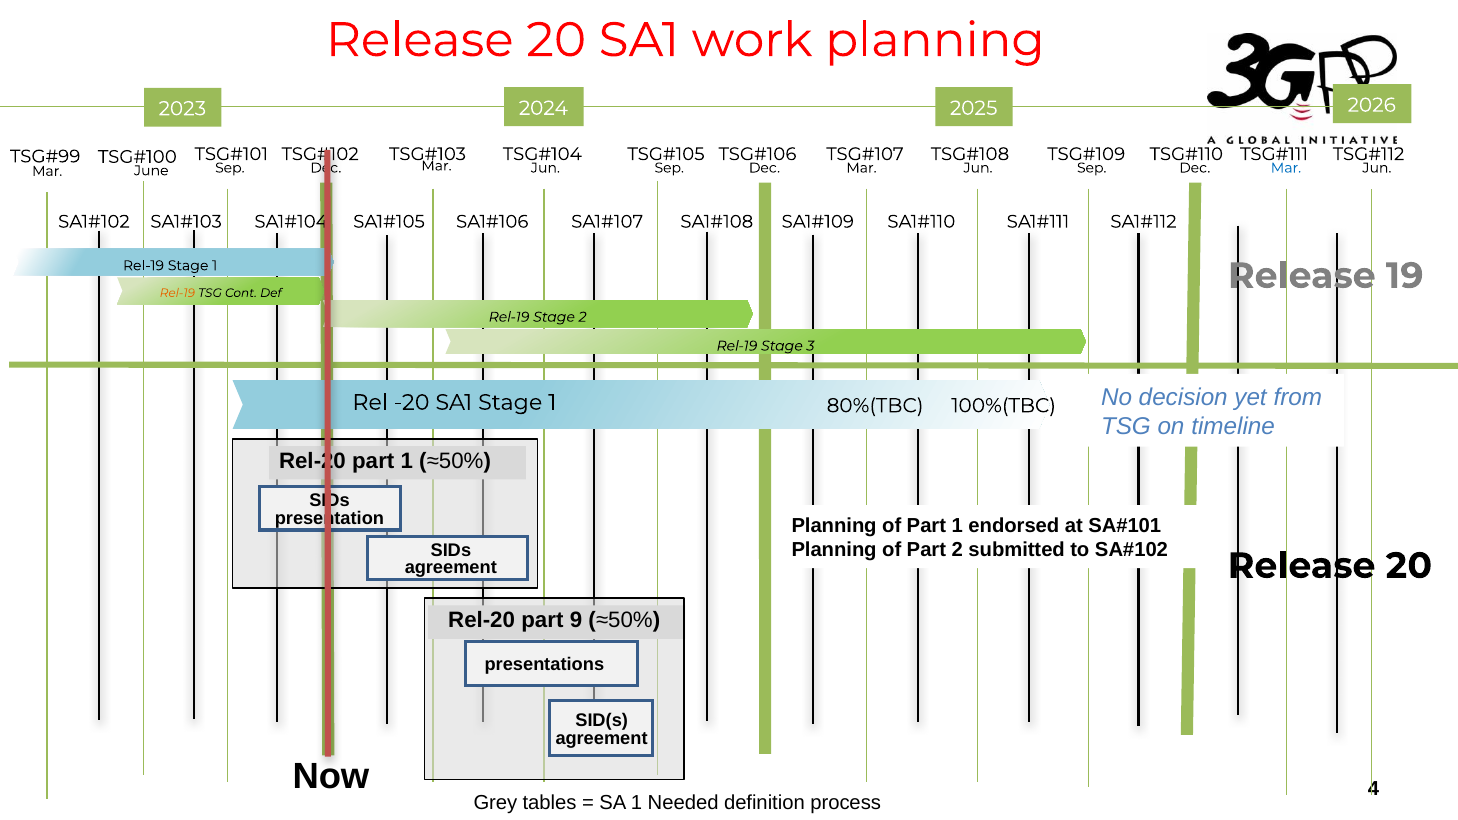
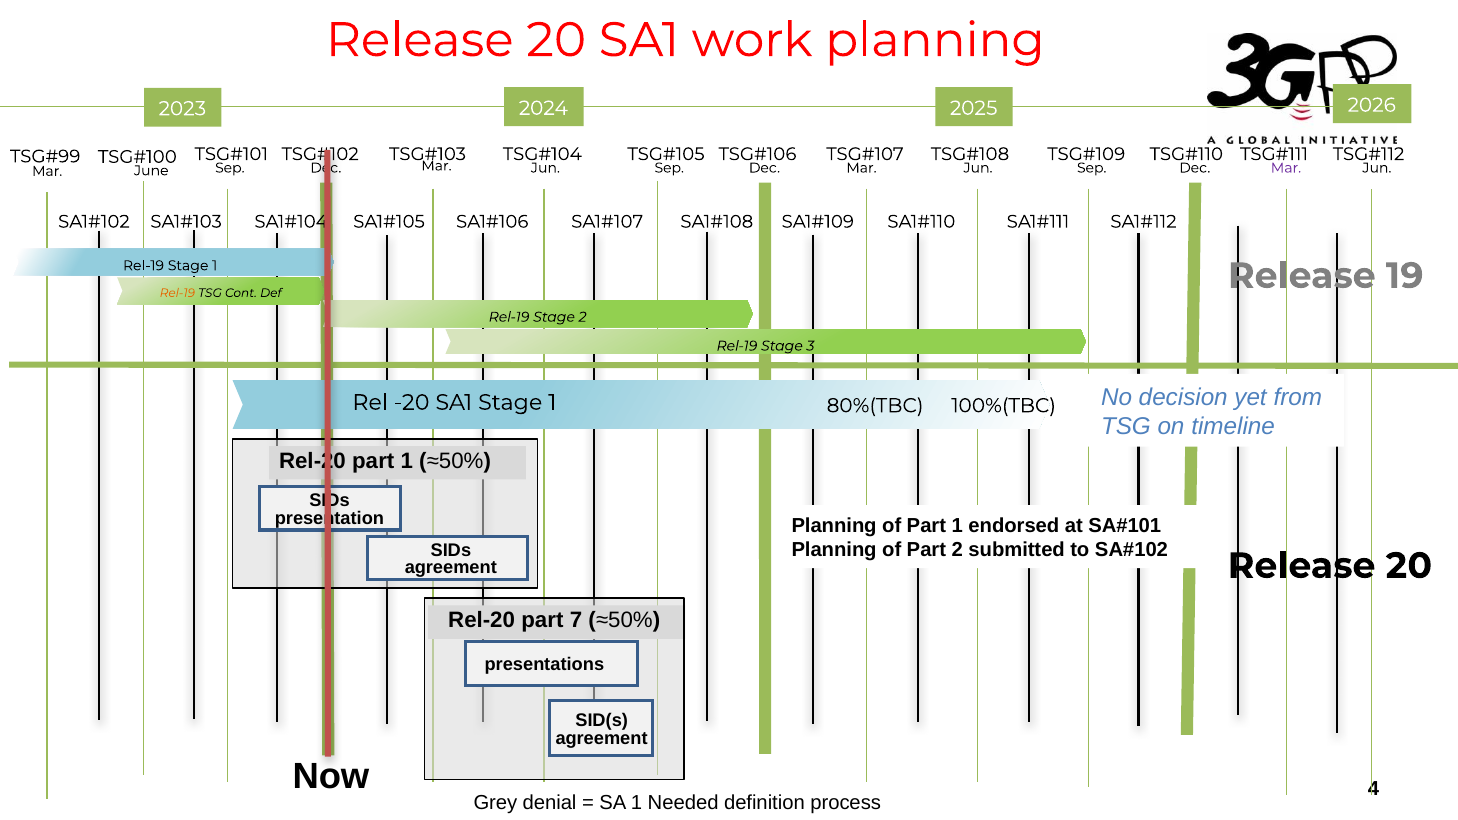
Mar colour: blue -> purple (1286, 168)
9: 9 -> 7 (576, 620)
tables: tables -> denial (550, 803)
